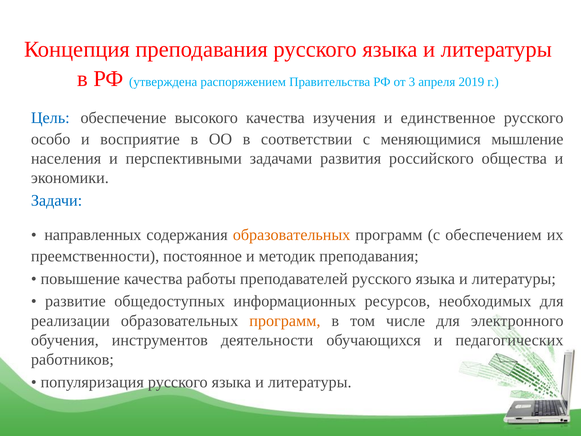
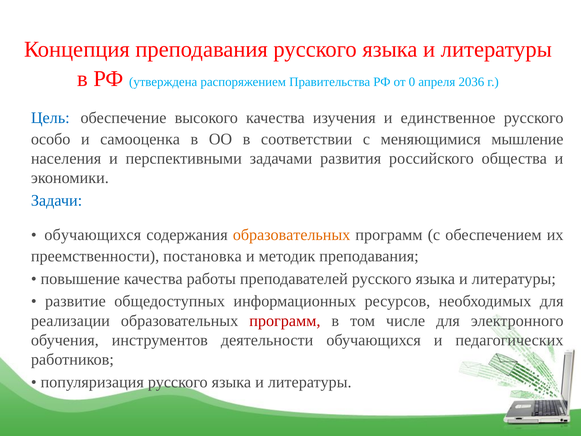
3: 3 -> 0 (412, 82)
2019: 2019 -> 2036 (471, 82)
восприятие: восприятие -> самооценка (140, 139)
направленных: направленных -> обучающихся (93, 235)
постоянное: постоянное -> постановка (203, 256)
программ colour: orange -> red (285, 321)
